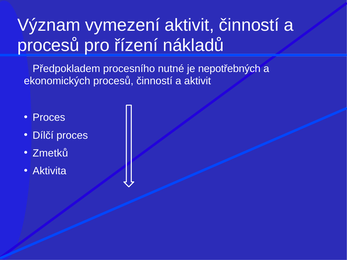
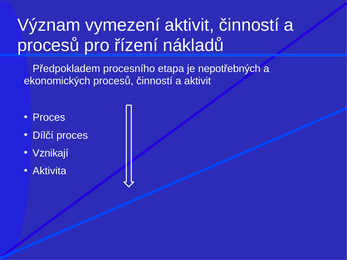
nutné: nutné -> etapa (171, 69)
Zmetků: Zmetků -> Vznikají (50, 153)
